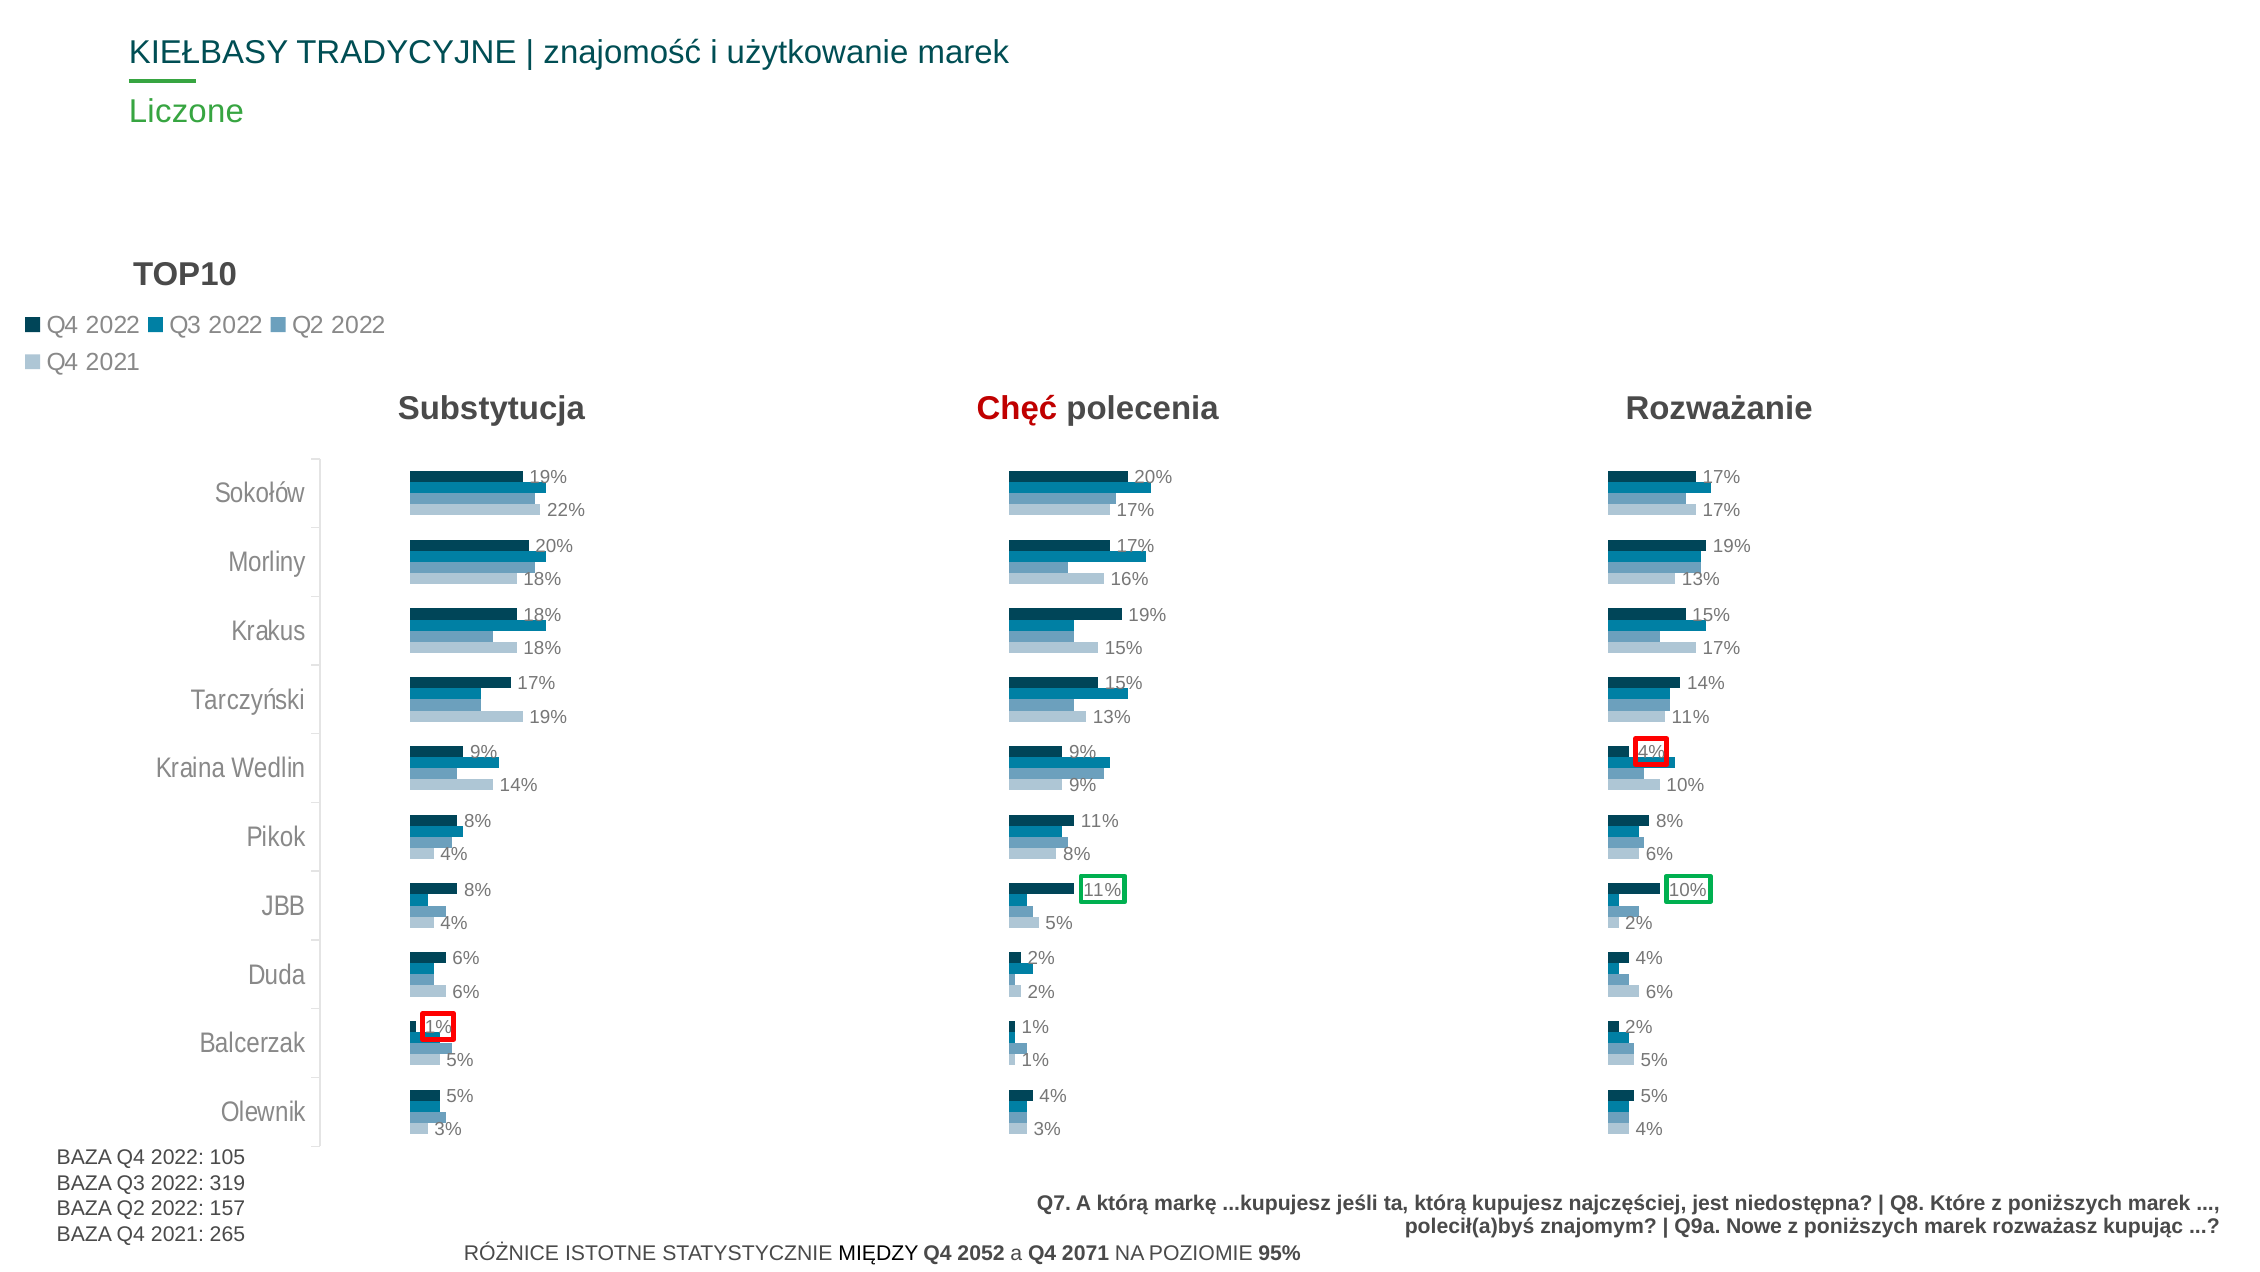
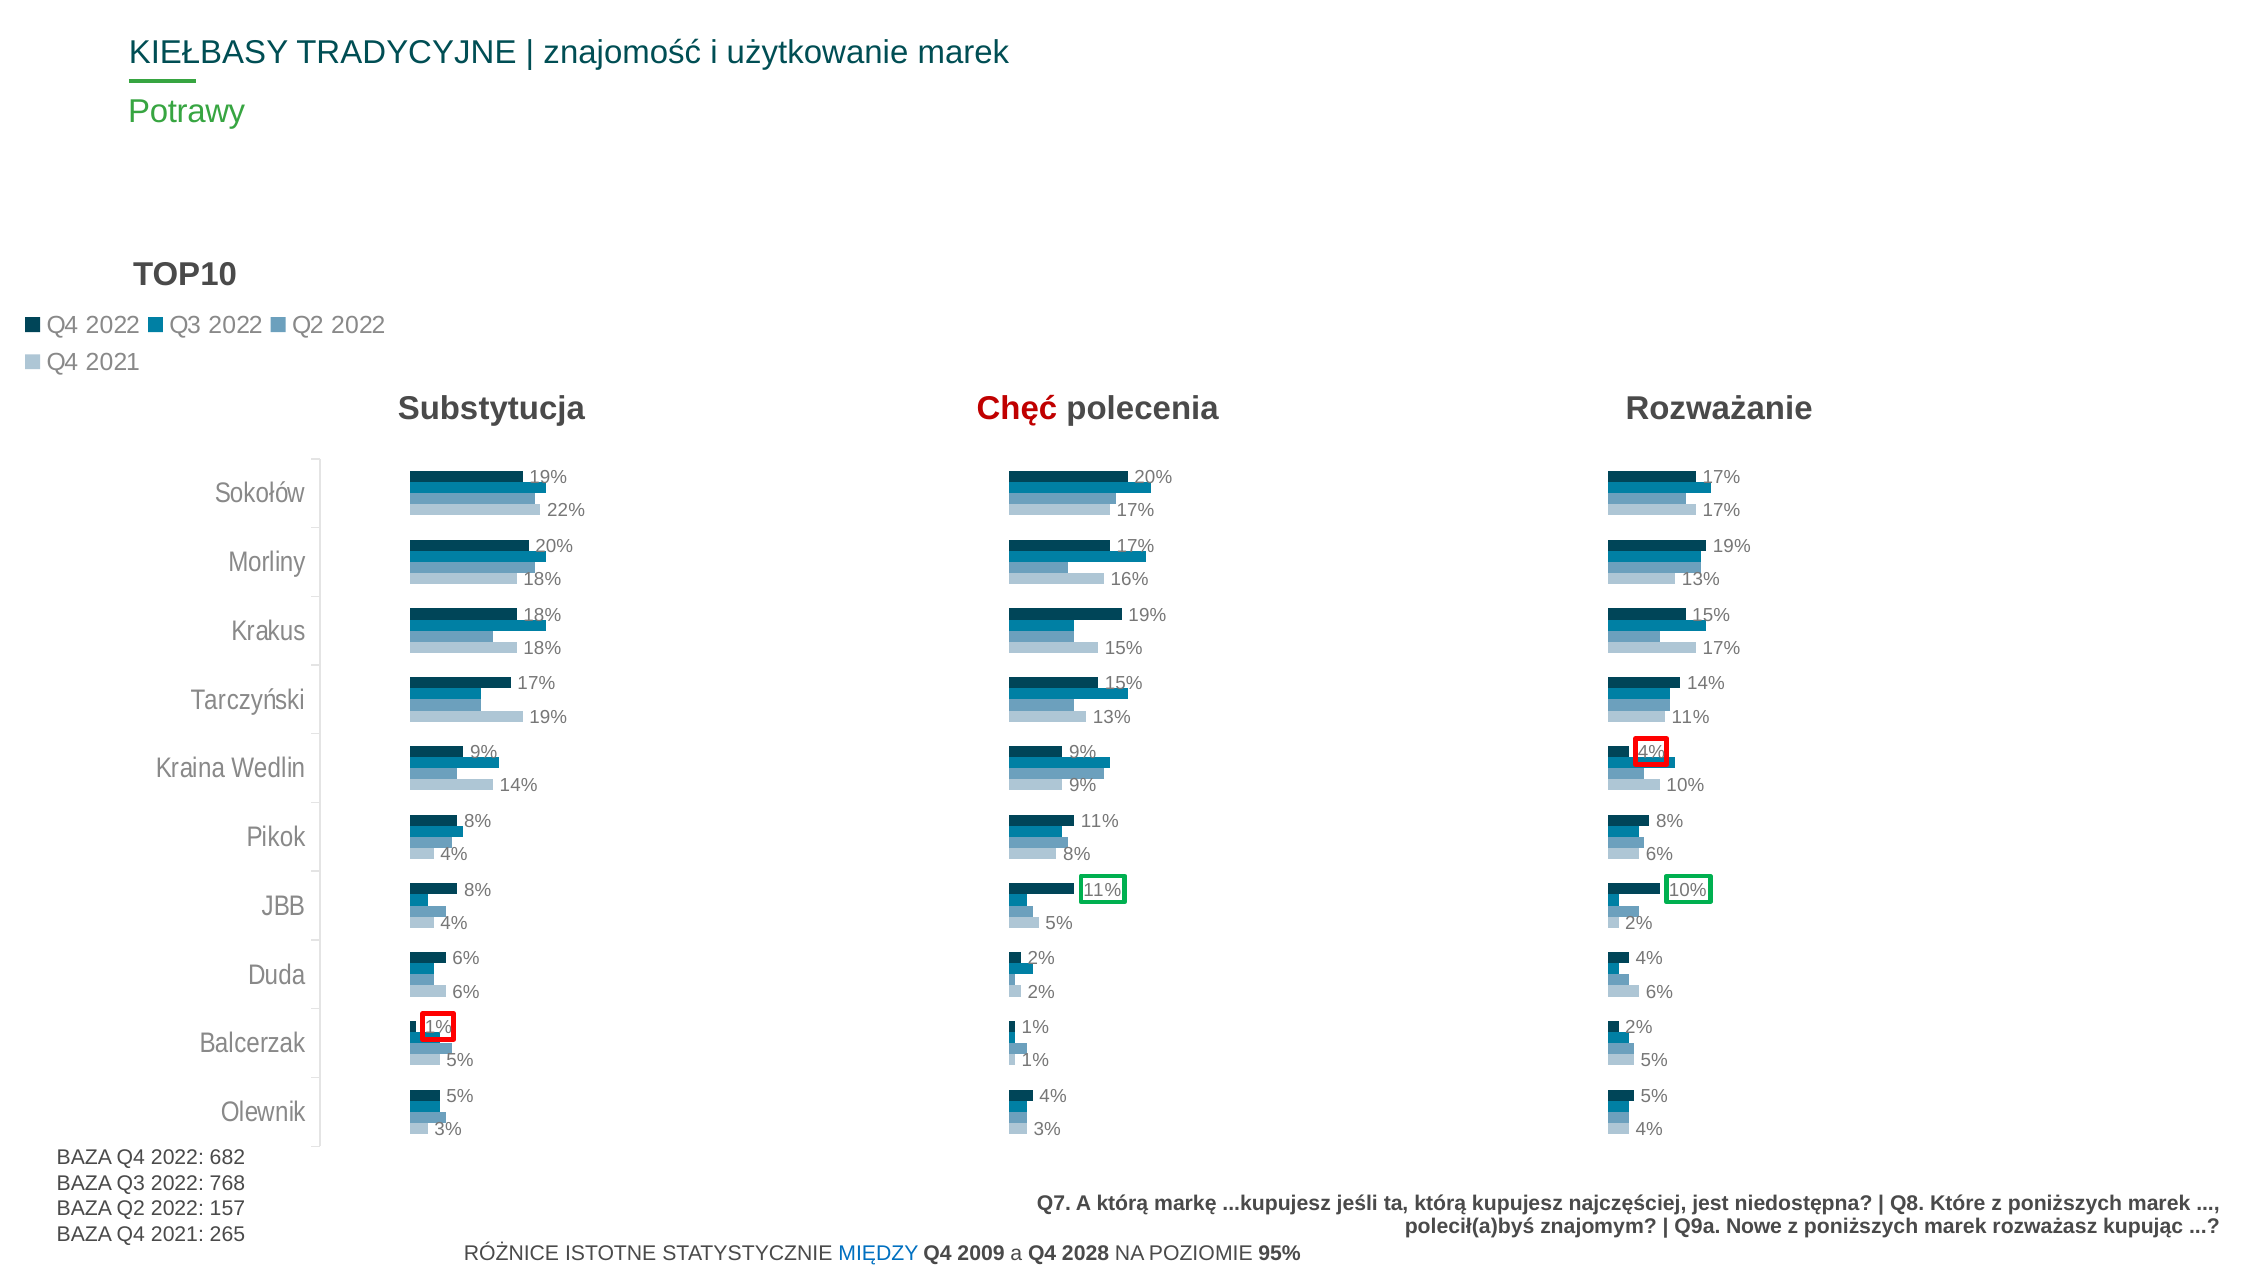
Liczone: Liczone -> Potrawy (187, 112)
105: 105 -> 682 (227, 1157)
319: 319 -> 768 (227, 1182)
MIĘDZY colour: black -> blue (878, 1253)
2052: 2052 -> 2009 (981, 1253)
2071: 2071 -> 2028 (1086, 1253)
